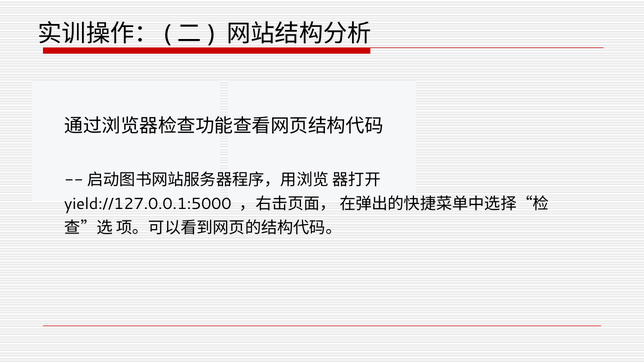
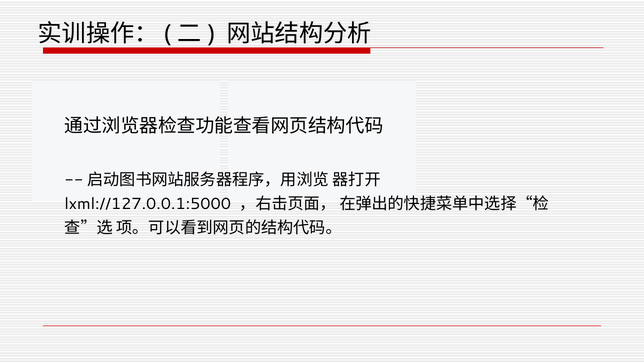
yield://127.0.0.1:5000: yield://127.0.0.1:5000 -> lxml://127.0.0.1:5000 (148, 204)
